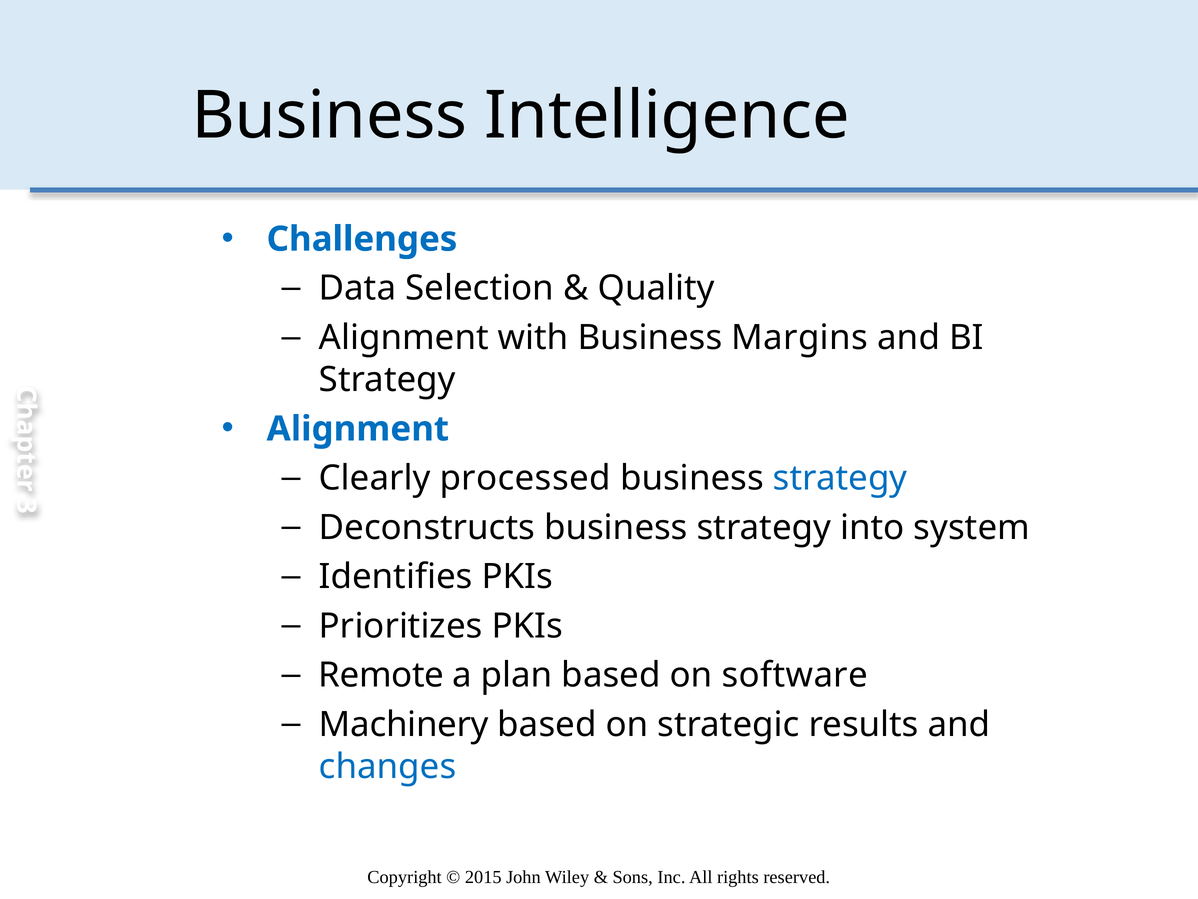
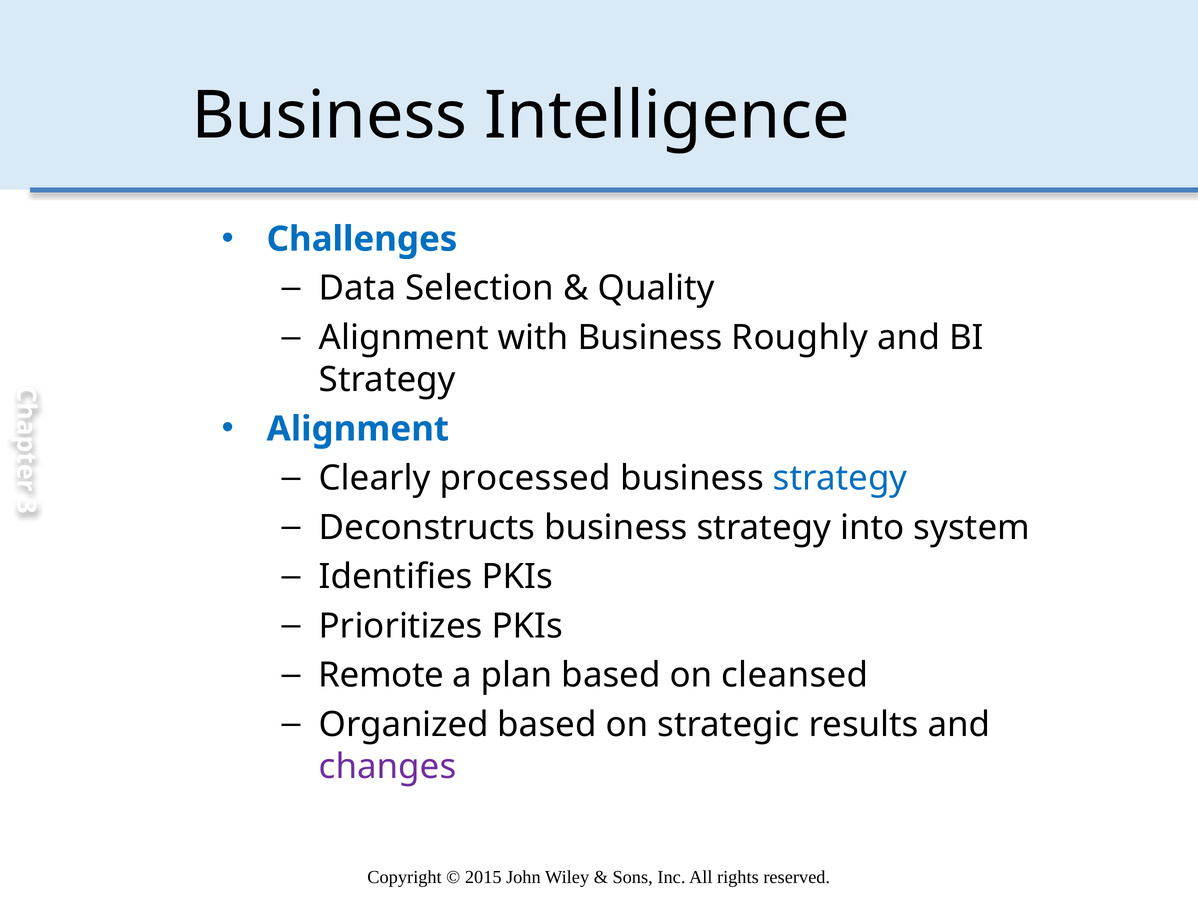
Margins: Margins -> Roughly (800, 338)
software: software -> cleansed (795, 675)
Machinery: Machinery -> Organized (404, 724)
changes colour: blue -> purple (388, 766)
